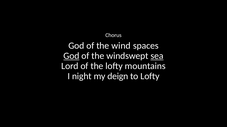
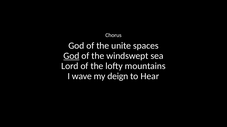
wind: wind -> unite (121, 46)
sea underline: present -> none (157, 56)
night: night -> wave (82, 77)
to Lofty: Lofty -> Hear (150, 77)
